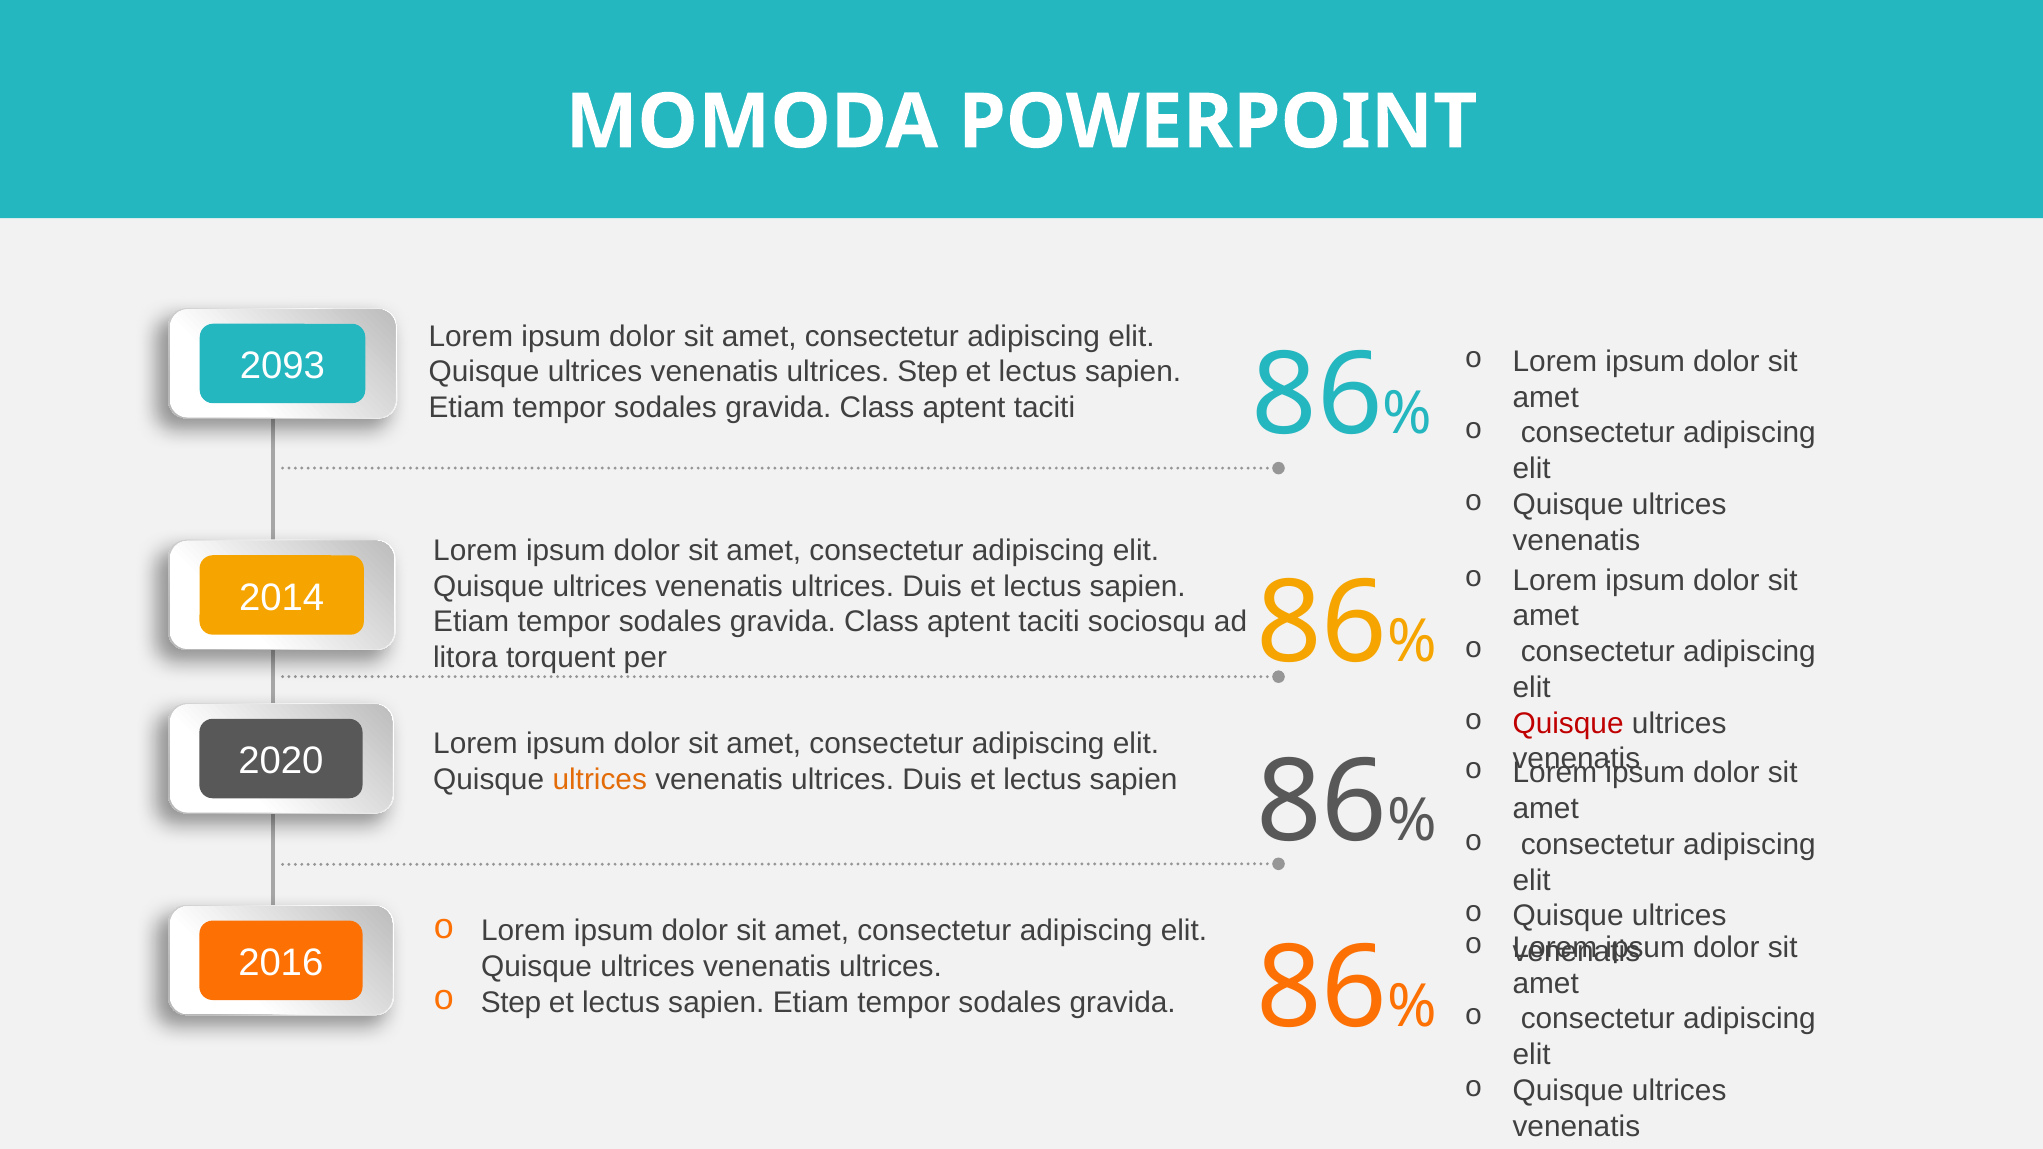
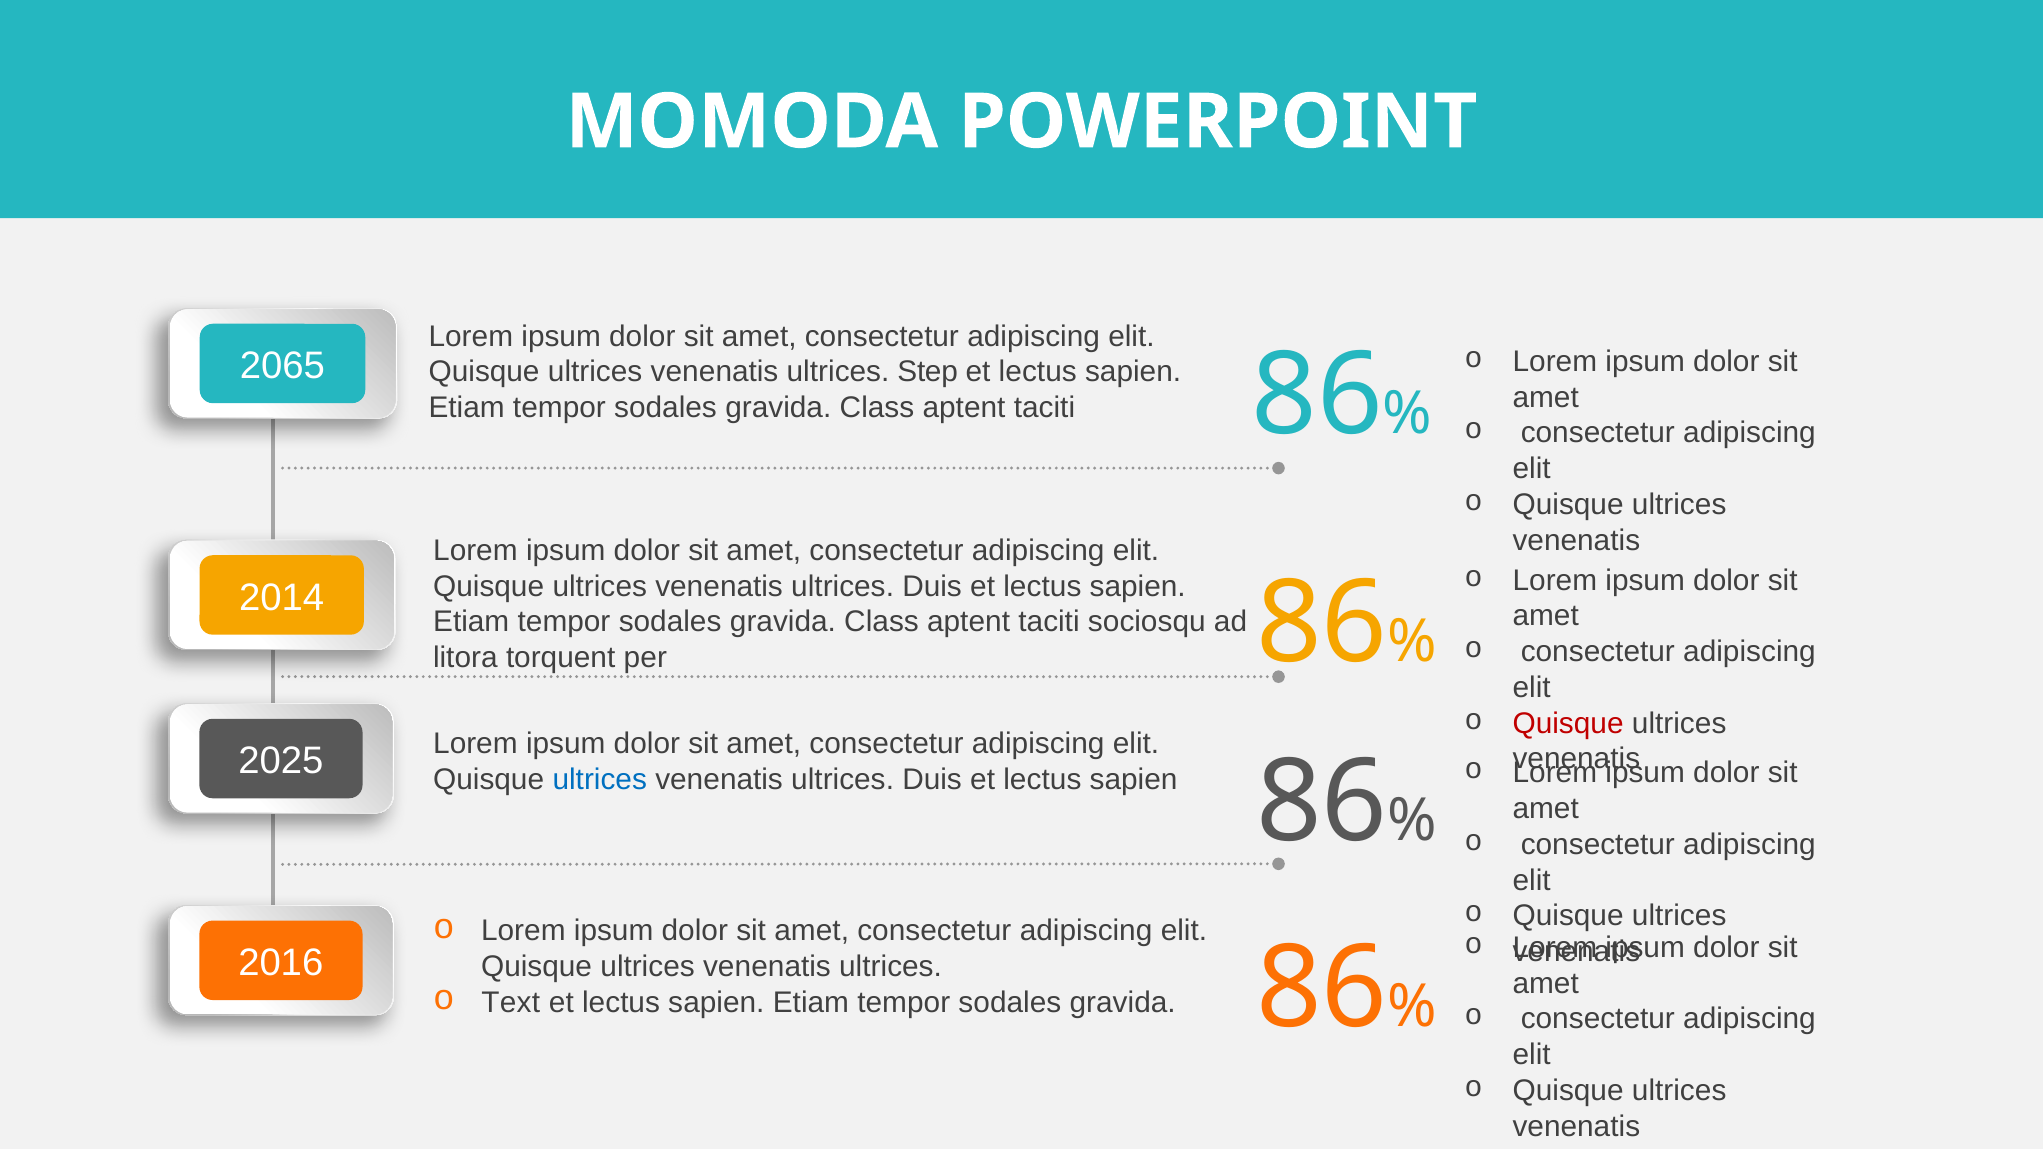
2093: 2093 -> 2065 (282, 366)
2020: 2020 -> 2025 (281, 761)
ultrices colour: orange -> blue (600, 780)
Step: Step -> Text (511, 1002)
